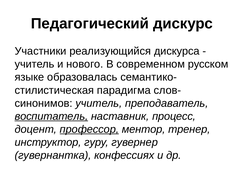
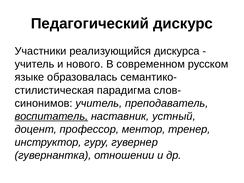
процесс: процесс -> устный (174, 116)
профессор underline: present -> none (89, 129)
конфессиях: конфессиях -> отношении (124, 155)
